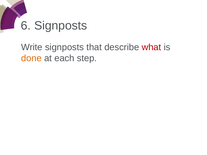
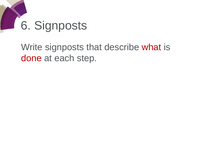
done colour: orange -> red (31, 58)
